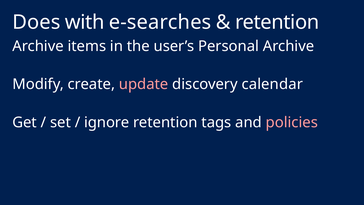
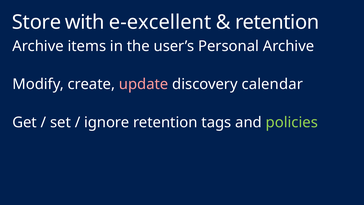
Does: Does -> Store (37, 22)
e-searches: e-searches -> e-excellent (160, 22)
policies colour: pink -> light green (292, 122)
